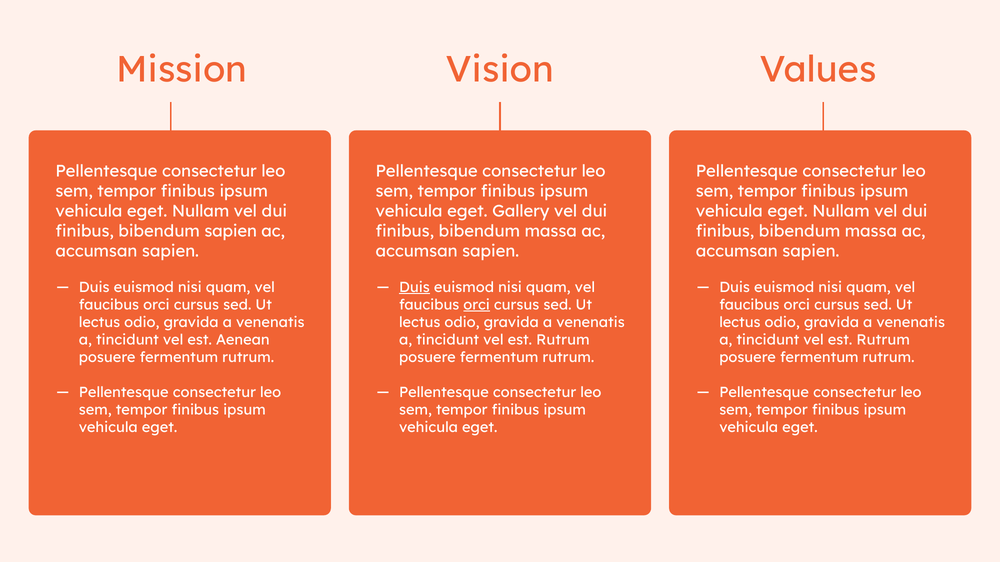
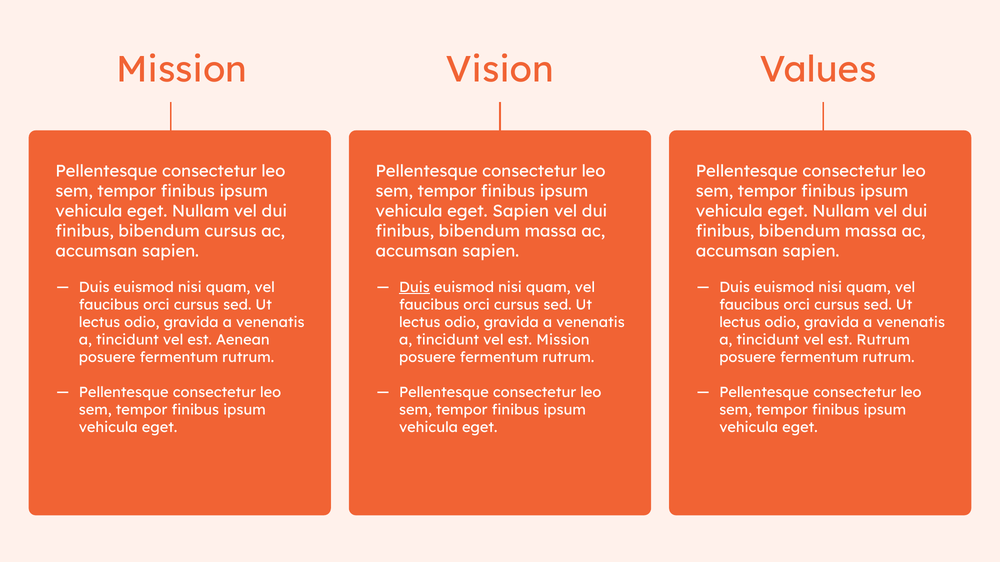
eget Gallery: Gallery -> Sapien (521, 211)
bibendum sapien: sapien -> cursus (231, 231)
orci underline: present -> none (477, 305)
Rutrum: Rutrum -> Mission (563, 340)
